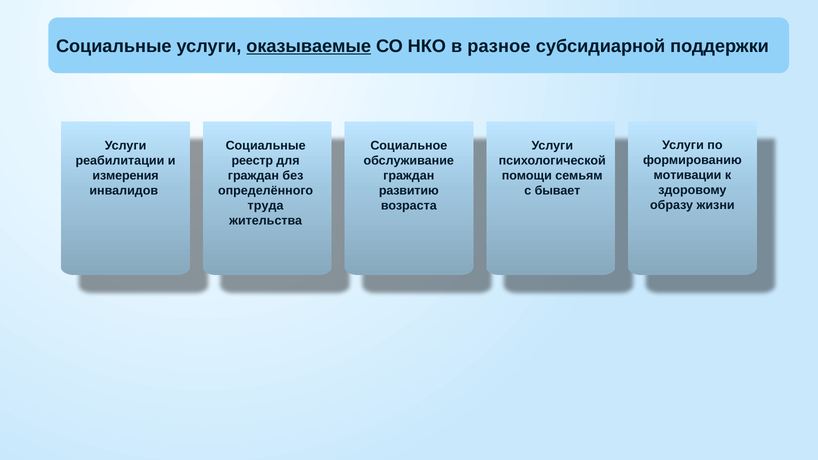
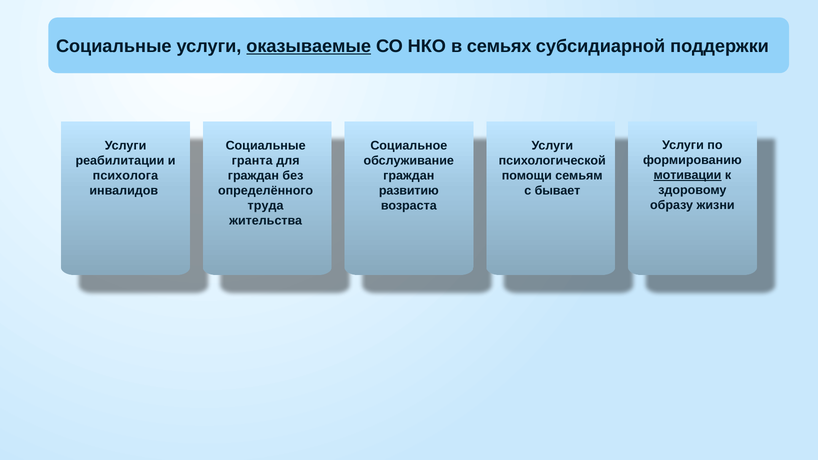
разное: разное -> семьях (499, 46)
реестр: реестр -> гранта (252, 161)
мотивации underline: none -> present (687, 175)
измерения: измерения -> психолога (125, 176)
